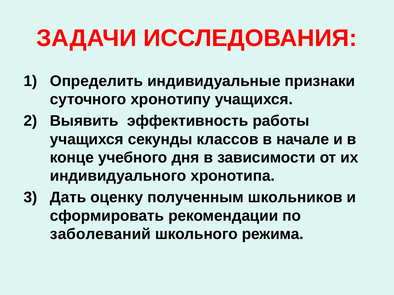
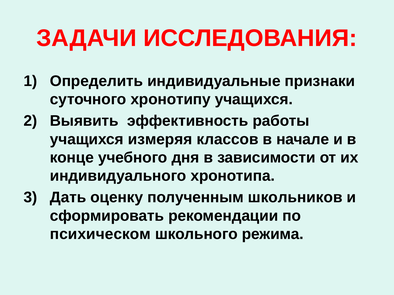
секунды: секунды -> измеряя (160, 139)
заболеваний: заболеваний -> психическом (100, 235)
